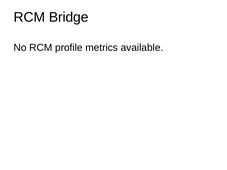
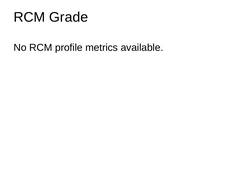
Bridge: Bridge -> Grade (69, 17)
